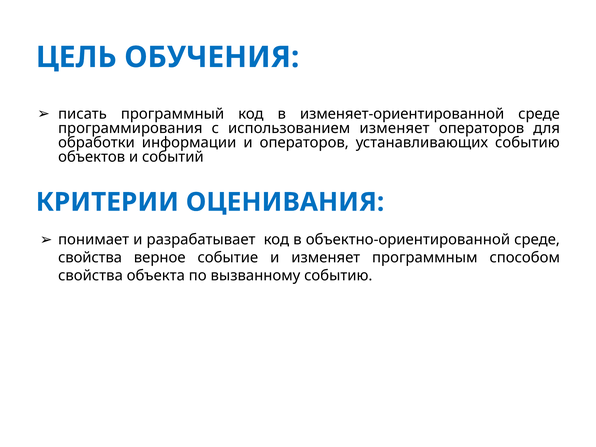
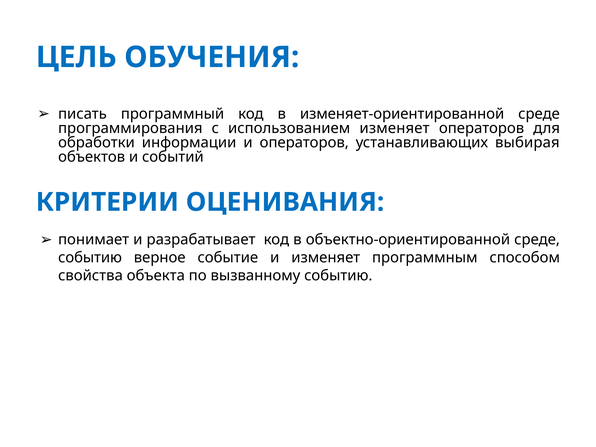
устанавливающих событию: событию -> выбирая (527, 142)
свойства: свойства -> событию (90, 258)
